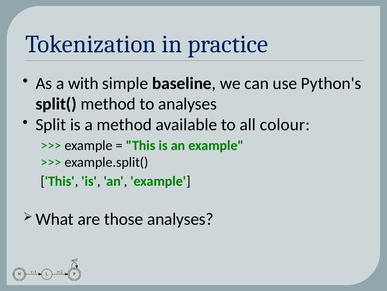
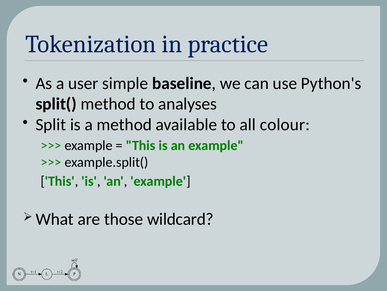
with: with -> user (83, 83)
those analyses: analyses -> wildcard (180, 219)
